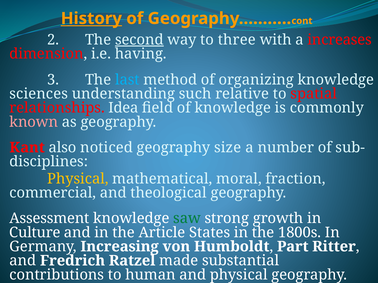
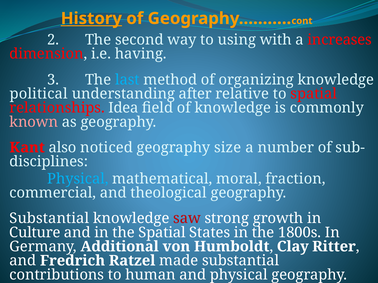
second underline: present -> none (139, 40)
three: three -> using (237, 40)
sciences: sciences -> political (39, 94)
such: such -> after (195, 94)
Physical colour: yellow -> light blue (78, 179)
Assessment: Assessment -> Substantial (49, 219)
saw colour: green -> red (187, 219)
the Article: Article -> Spatial (162, 233)
Increasing: Increasing -> Additional (120, 247)
Part: Part -> Clay (293, 247)
